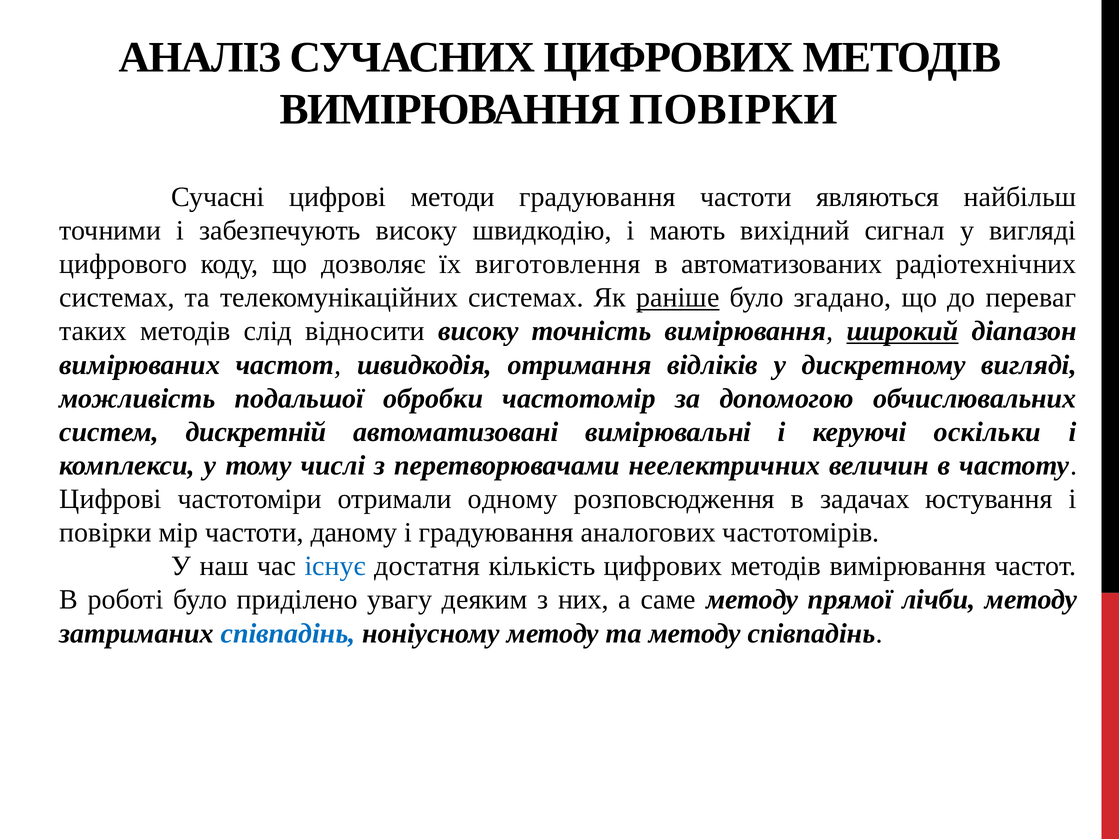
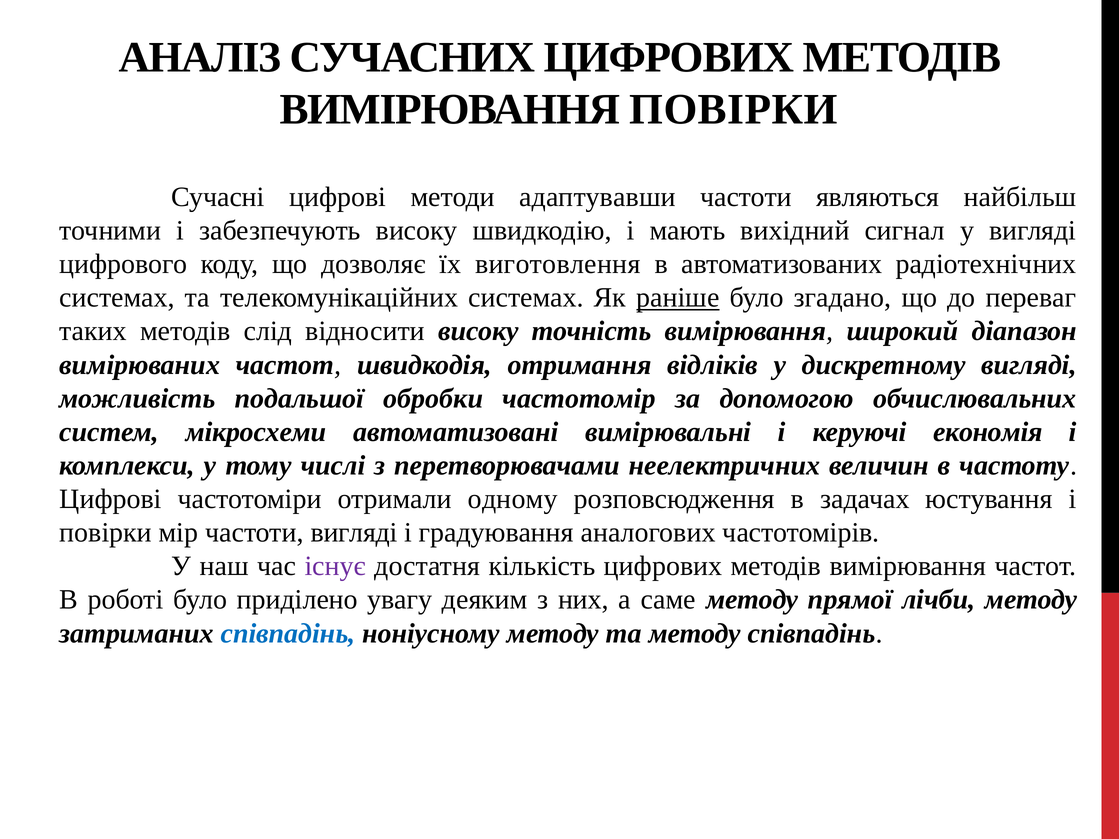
методи градуювання: градуювання -> адаптувавши (597, 197)
широкий underline: present -> none (903, 331)
дискретній: дискретній -> мікросхеми (256, 432)
оскільки: оскільки -> економія (988, 432)
частоти даному: даному -> вигляді (354, 533)
існує colour: blue -> purple (335, 566)
